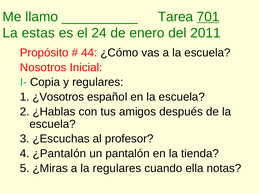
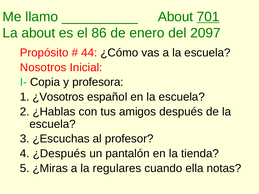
Tarea: Tarea -> About (176, 17)
La estas: estas -> about (38, 33)
24: 24 -> 86 (99, 33)
2011: 2011 -> 2097 (206, 33)
y regulares: regulares -> profesora (98, 82)
¿Pantalón: ¿Pantalón -> ¿Después (59, 154)
